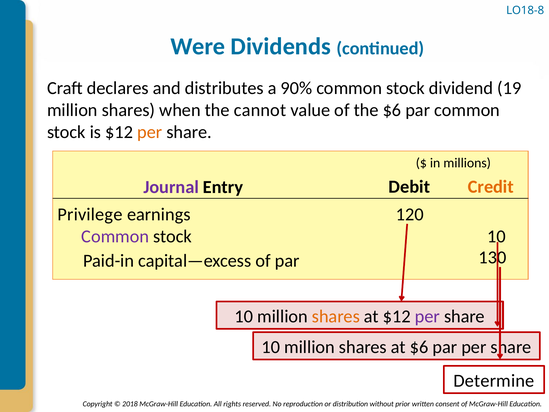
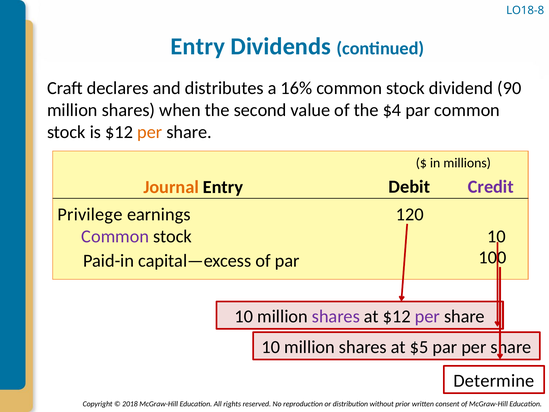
Were: Were -> Entry (198, 47)
90%: 90% -> 16% (296, 88)
19: 19 -> 90 (509, 88)
cannot: cannot -> second (260, 110)
the $6: $6 -> $4 (392, 110)
Credit colour: orange -> purple (491, 187)
Journal colour: purple -> orange (171, 187)
130: 130 -> 100 (492, 257)
shares colour: orange -> purple (336, 316)
at $6: $6 -> $5 (419, 347)
